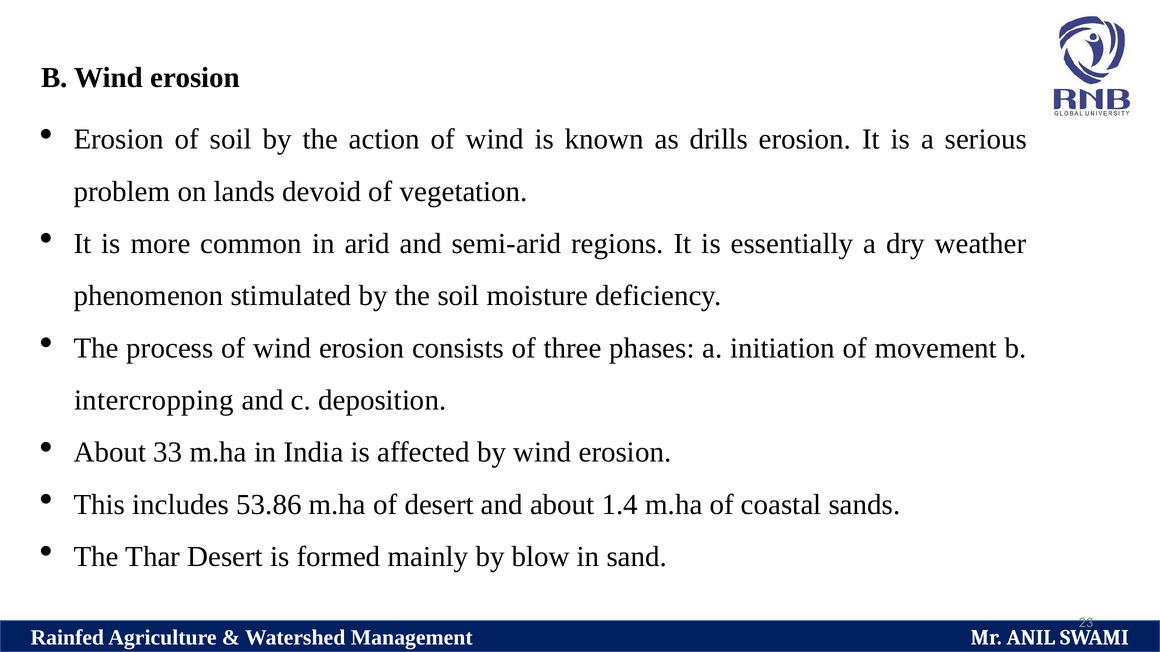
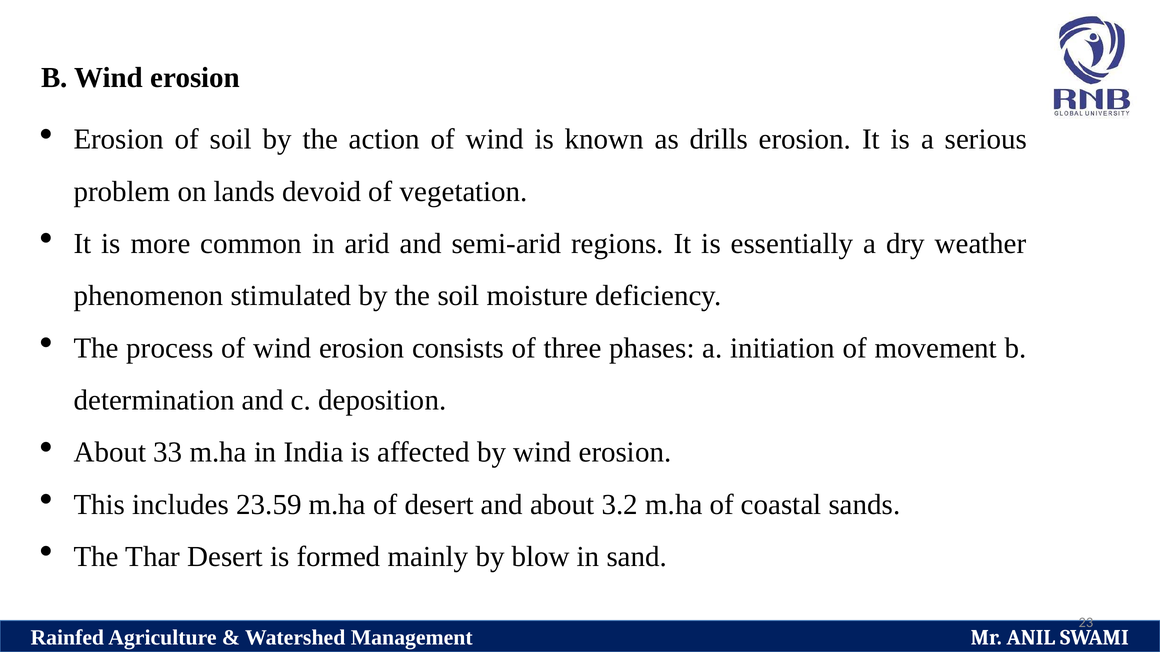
intercropping: intercropping -> determination (154, 400)
53.86: 53.86 -> 23.59 (269, 505)
1.4: 1.4 -> 3.2 (620, 505)
